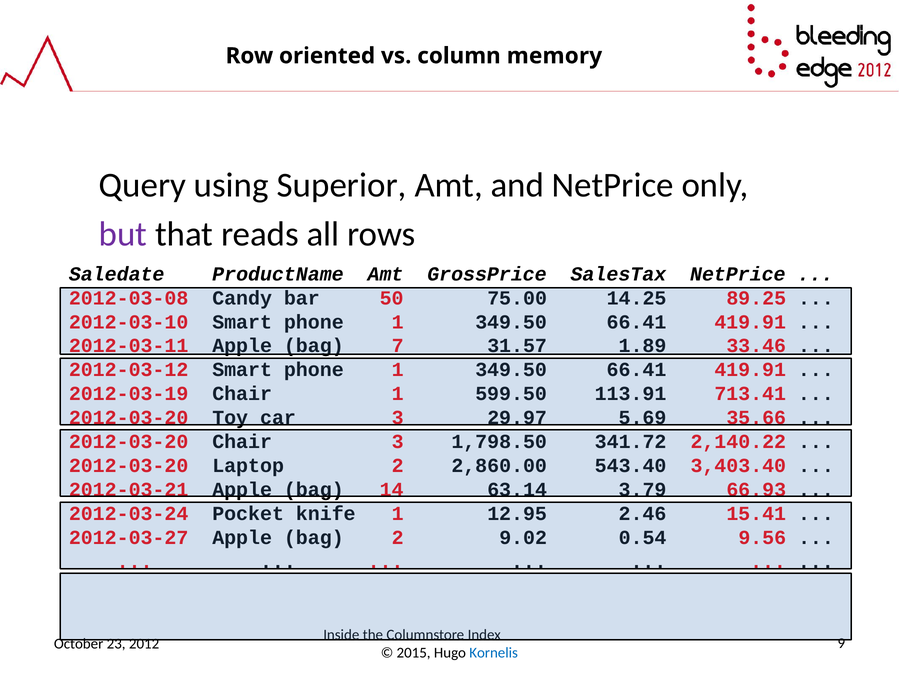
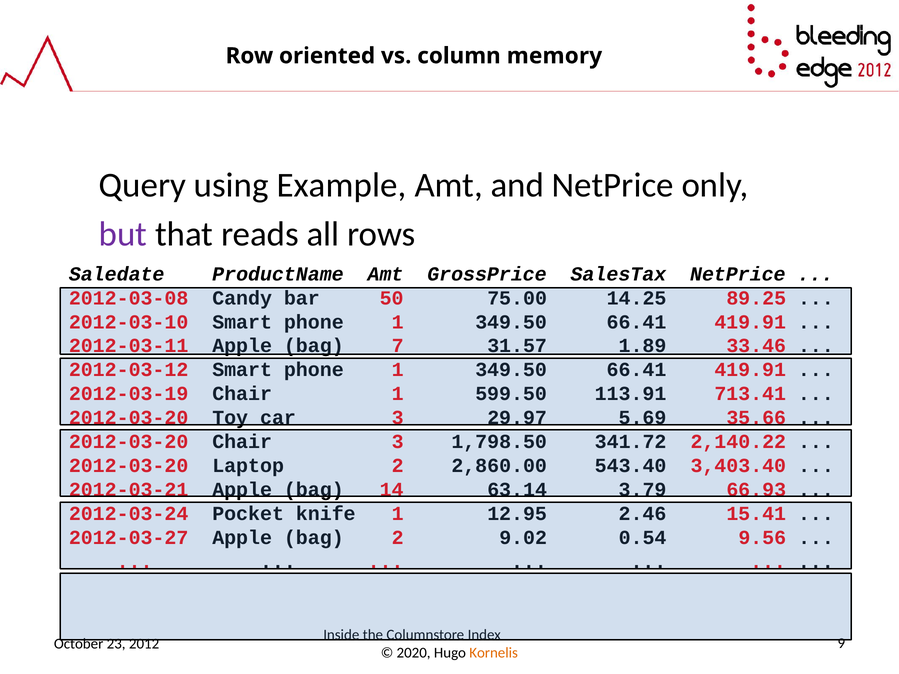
Superior: Superior -> Example (342, 185)
2015: 2015 -> 2020 (414, 653)
Kornelis colour: blue -> orange (494, 653)
